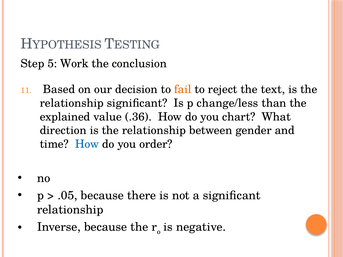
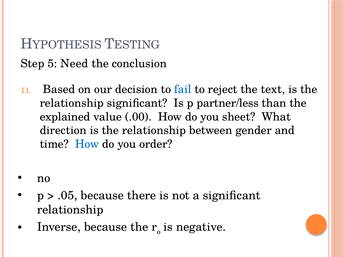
Work: Work -> Need (74, 64)
fail colour: orange -> blue (183, 89)
change/less: change/less -> partner/less (228, 103)
.36: .36 -> .00 (138, 117)
chart: chart -> sheet (239, 117)
